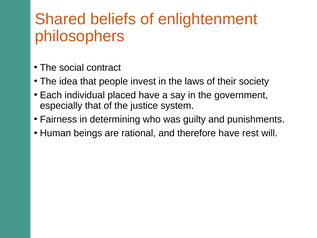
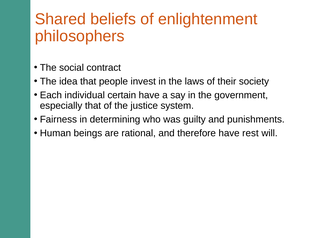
placed: placed -> certain (122, 95)
